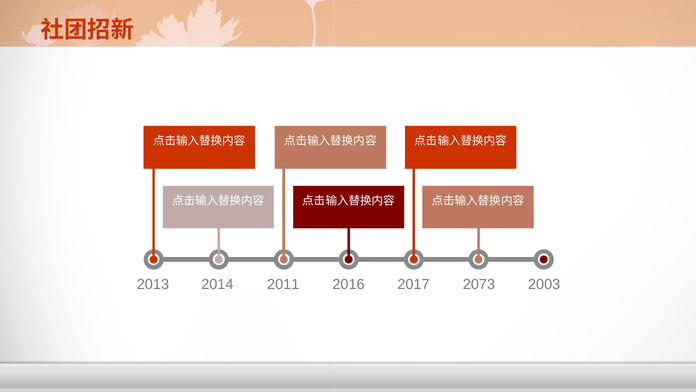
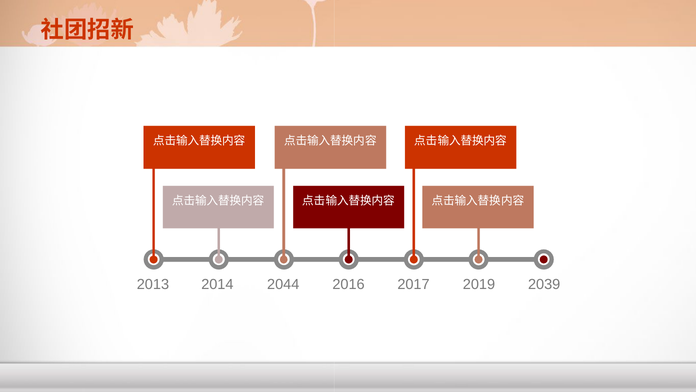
2011: 2011 -> 2044 (283, 284)
2073: 2073 -> 2019 (479, 284)
2003: 2003 -> 2039 (544, 284)
